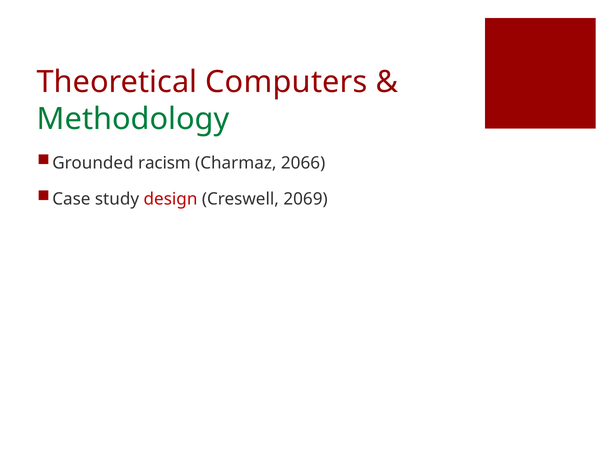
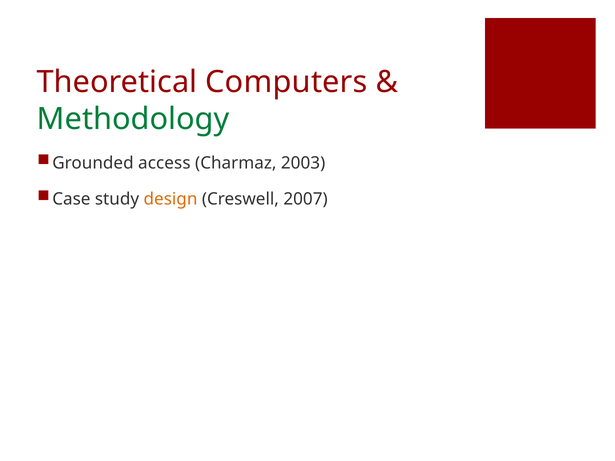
racism: racism -> access (164, 163)
2066: 2066 -> 2003 (303, 163)
design colour: red -> orange (171, 199)
2069: 2069 -> 2007 (306, 199)
